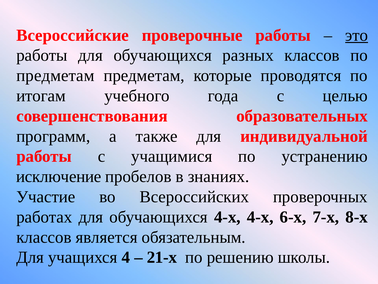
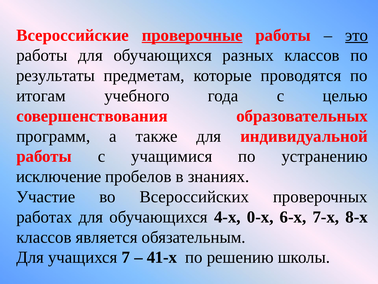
проверочные underline: none -> present (192, 35)
предметам: предметам -> результаты (56, 75)
4-х 4-х: 4-х -> 0-х (260, 217)
4: 4 -> 7 (126, 257)
21-х: 21-х -> 41-х (162, 257)
